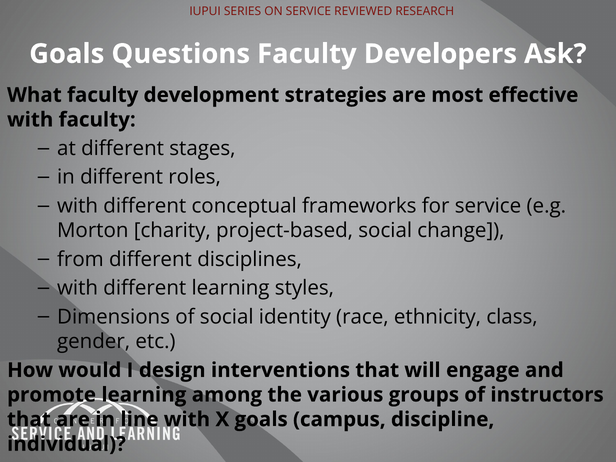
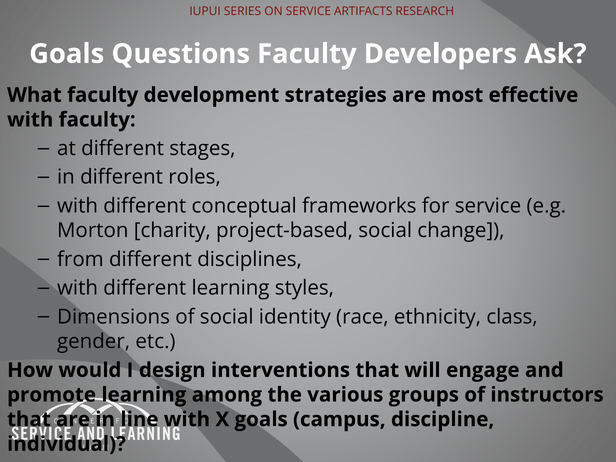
REVIEWED: REVIEWED -> ARTIFACTS (363, 11)
